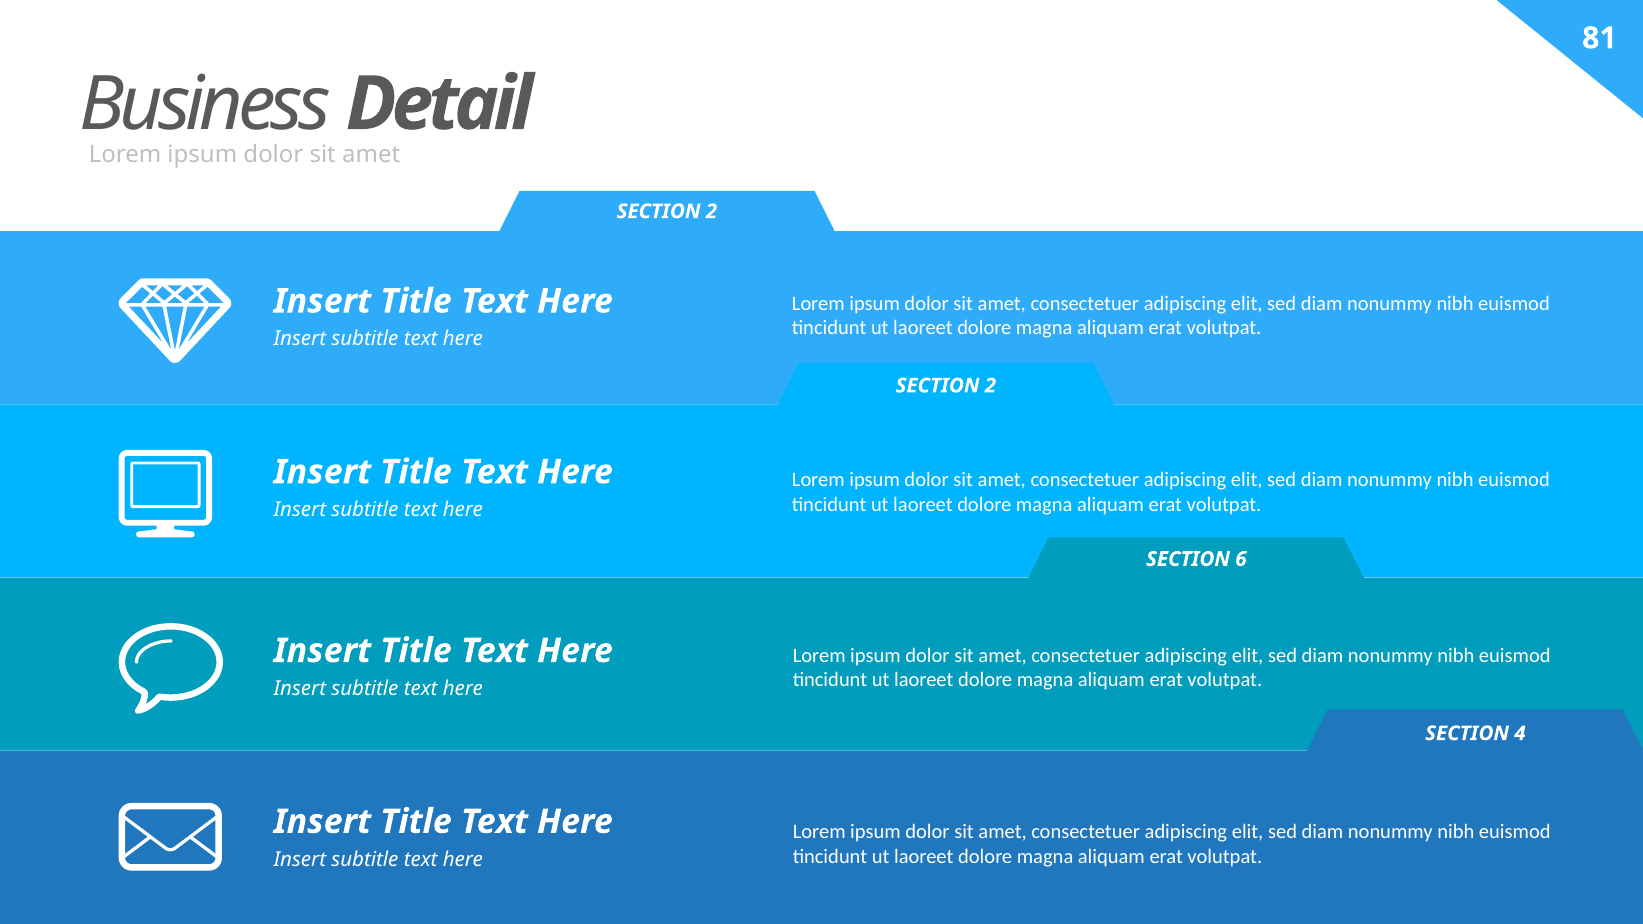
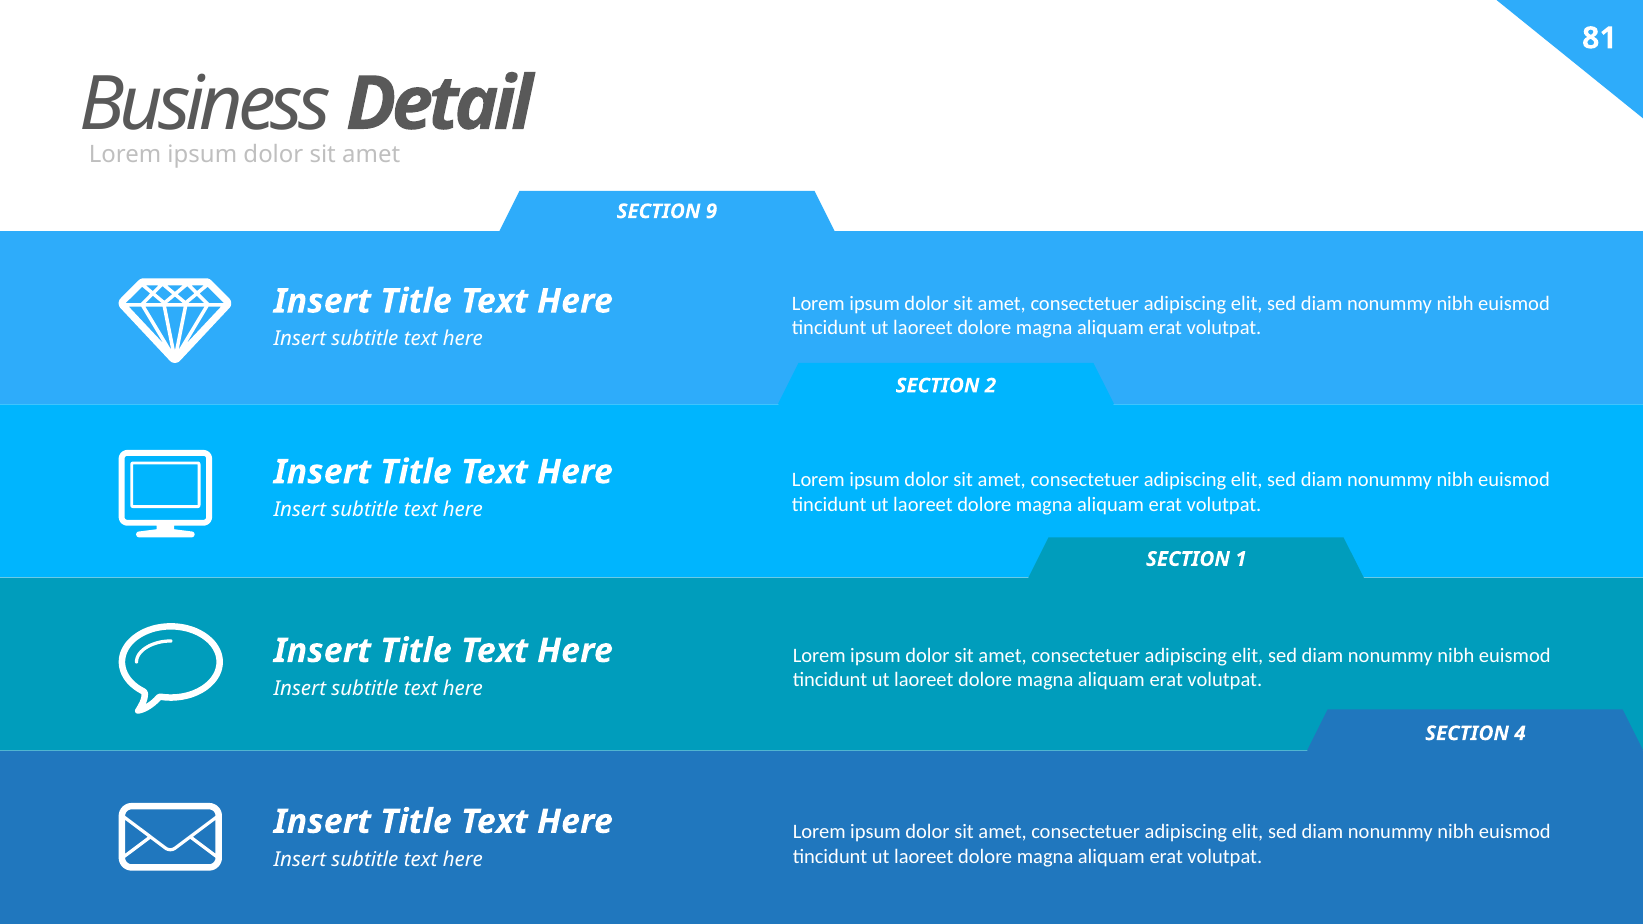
2: 2 -> 9 (711, 211)
6: 6 -> 1 (1241, 559)
